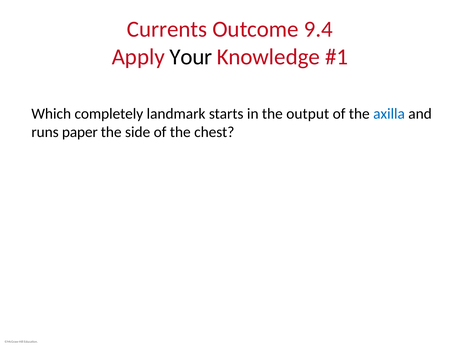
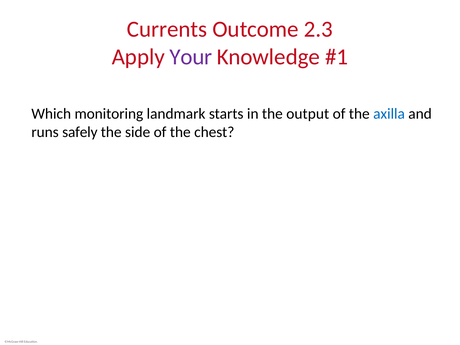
9.4: 9.4 -> 2.3 (318, 29)
Your colour: black -> purple (191, 57)
completely: completely -> monitoring (109, 114)
paper: paper -> safely (80, 132)
